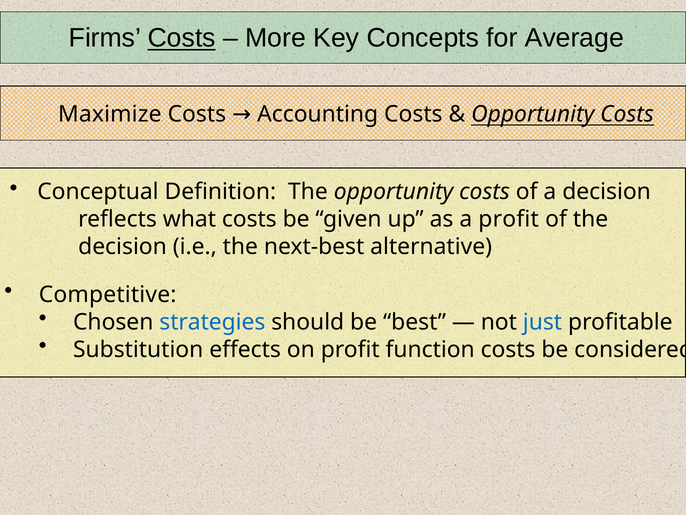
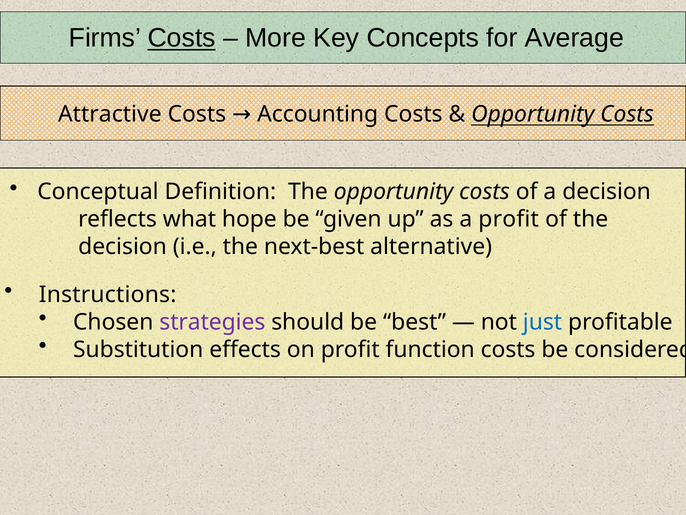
Maximize: Maximize -> Attractive (110, 114)
what costs: costs -> hope (249, 219)
Competitive: Competitive -> Instructions (108, 294)
strategies colour: blue -> purple (212, 322)
